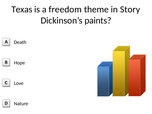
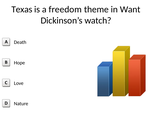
Story: Story -> Want (130, 9)
paints: paints -> watch (98, 20)
